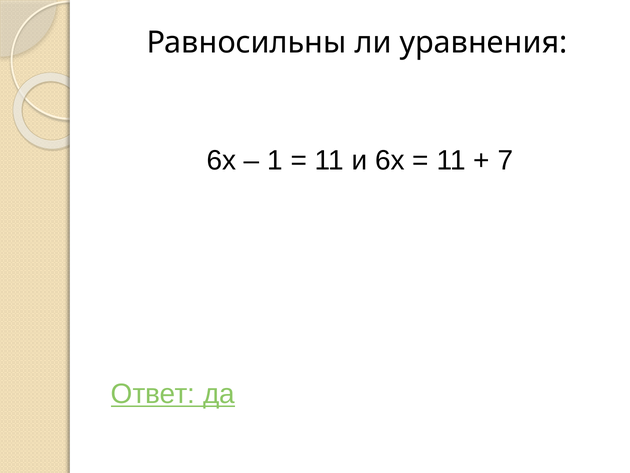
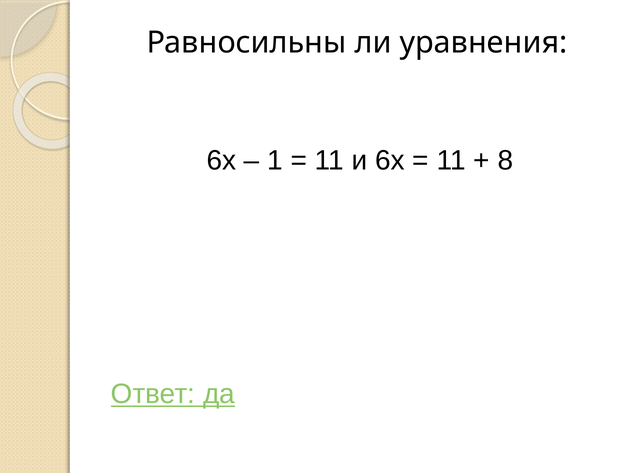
7: 7 -> 8 (505, 160)
